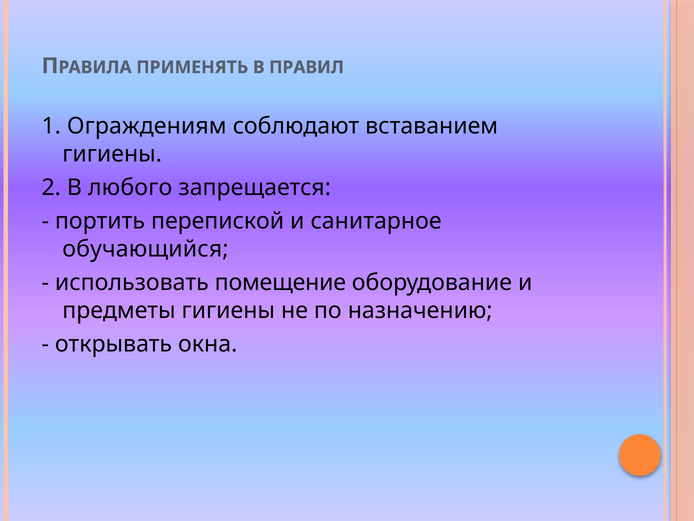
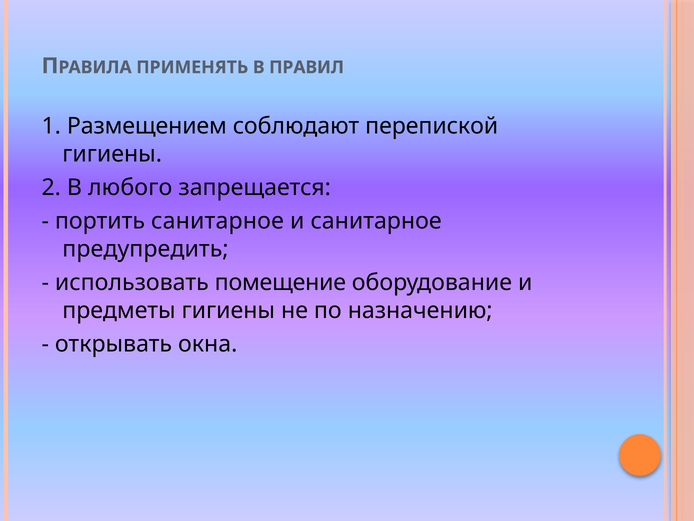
Ограждениям: Ограждениям -> Размещением (147, 126)
вставанием: вставанием -> перепиской (432, 126)
портить перепиской: перепиской -> санитарное (217, 221)
обучающийся: обучающийся -> предупредить (146, 249)
